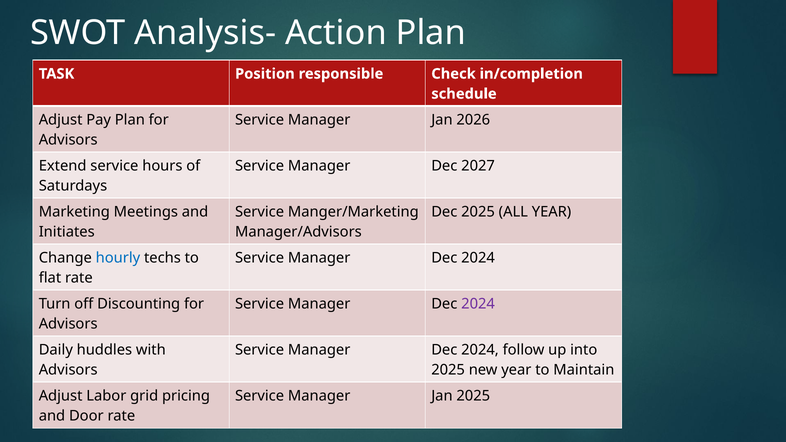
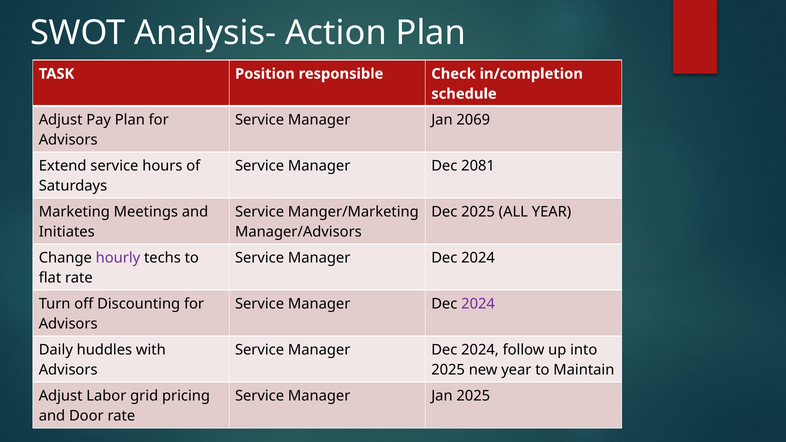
2026: 2026 -> 2069 (473, 120)
2027: 2027 -> 2081 (478, 166)
hourly colour: blue -> purple (118, 258)
